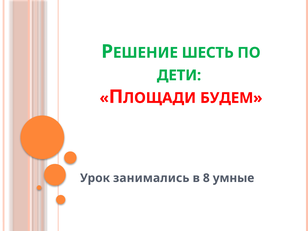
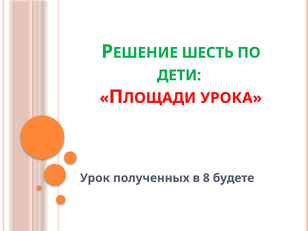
БУДЕМ: БУДЕМ -> УРОКА (231, 98)
занимались: занимались -> полученных (151, 178)
умные: умные -> будете (234, 178)
